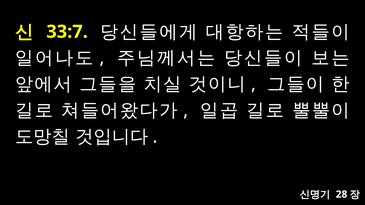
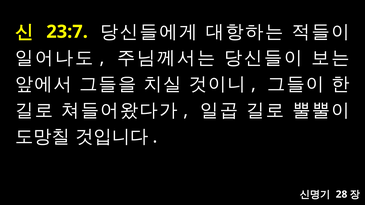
33:7: 33:7 -> 23:7 (67, 32)
